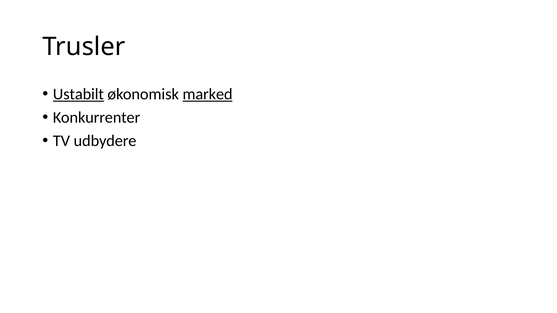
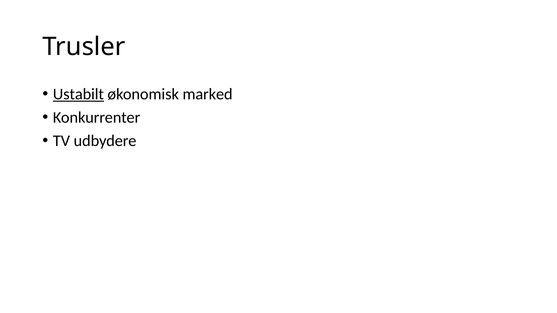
marked underline: present -> none (208, 94)
